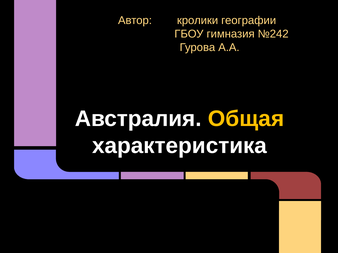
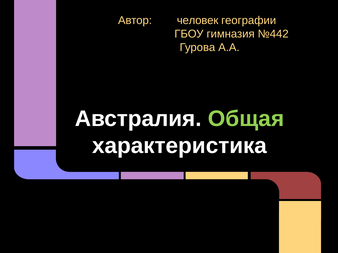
кролики: кролики -> человек (198, 21)
№242: №242 -> №442 (273, 34)
Общая colour: yellow -> light green (246, 119)
